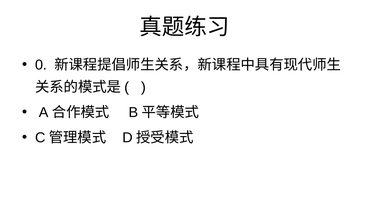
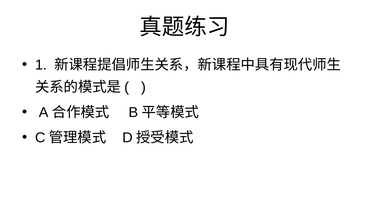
0: 0 -> 1 (41, 65)
